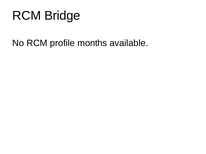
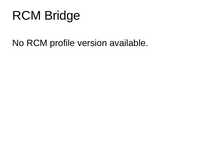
months: months -> version (92, 43)
